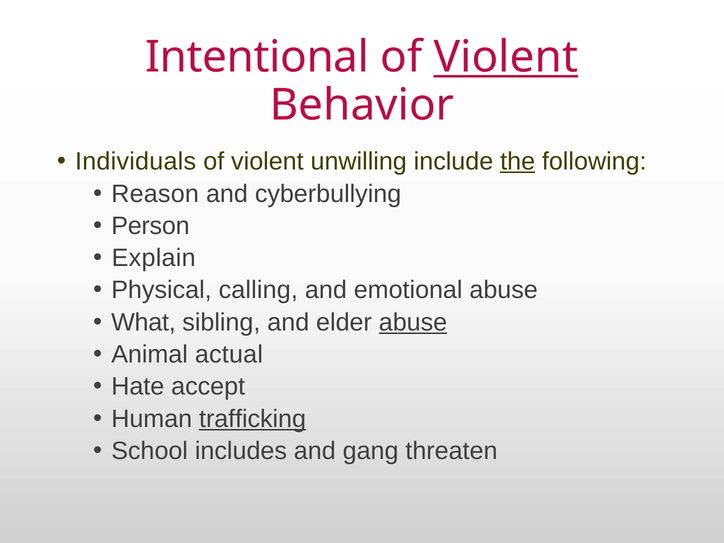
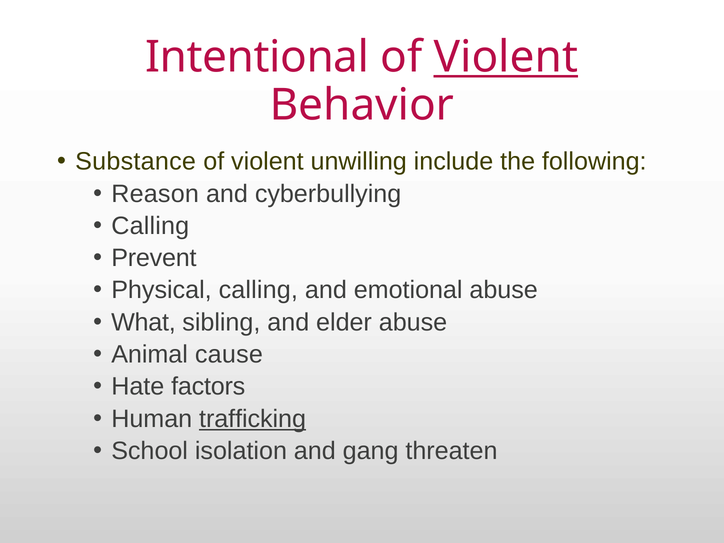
Individuals: Individuals -> Substance (136, 162)
the underline: present -> none (518, 162)
Person: Person -> Calling (150, 226)
Explain: Explain -> Prevent (154, 258)
abuse underline: present -> none (413, 322)
actual: actual -> cause (229, 355)
accept: accept -> factors (208, 387)
includes: includes -> isolation (241, 451)
